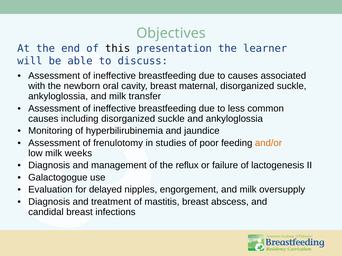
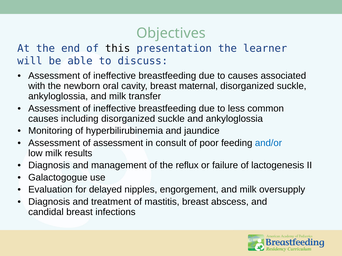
of frenulotomy: frenulotomy -> assessment (118, 143)
studies: studies -> consult (171, 143)
and/or colour: orange -> blue (268, 143)
weeks: weeks -> results (79, 153)
